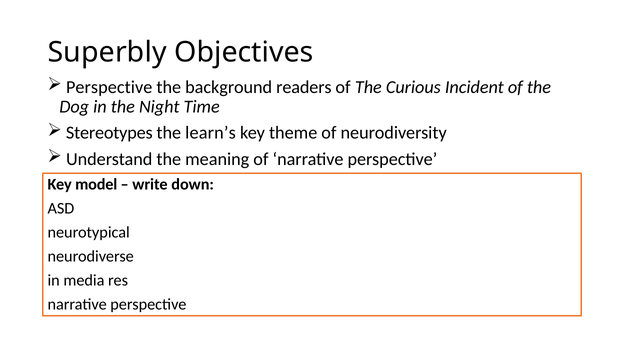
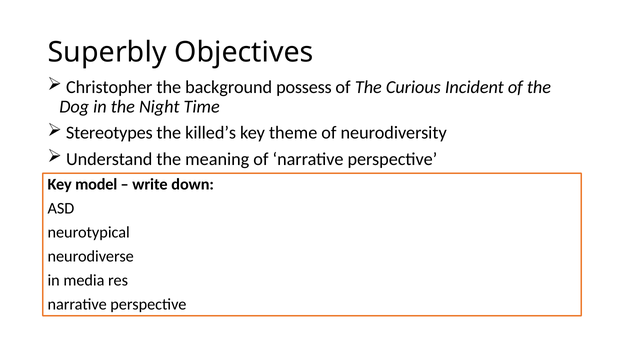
Perspective: Perspective -> Christopher (109, 87)
readers: readers -> possess (304, 87)
learn’s: learn’s -> killed’s (211, 133)
